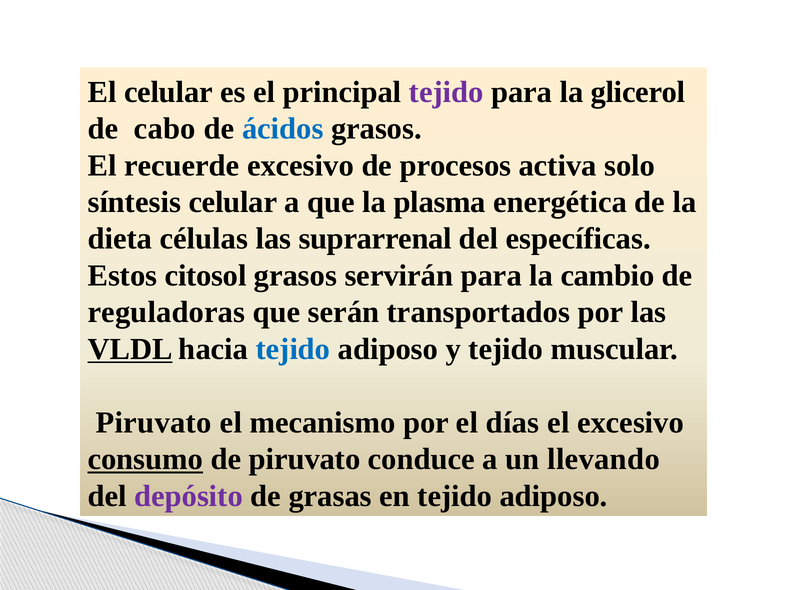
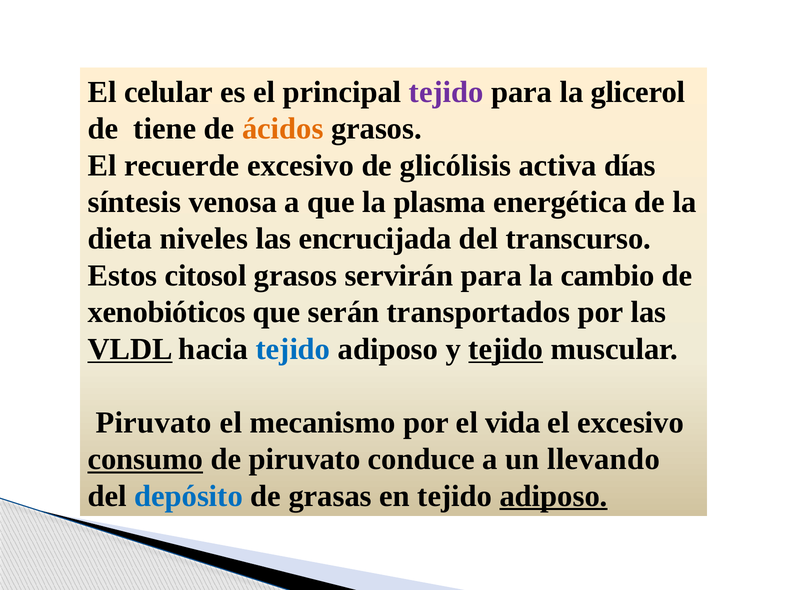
cabo: cabo -> tiene (165, 129)
ácidos colour: blue -> orange (283, 129)
procesos: procesos -> glicólisis (455, 165)
solo: solo -> días (630, 165)
síntesis celular: celular -> venosa (233, 202)
células: células -> niveles (204, 239)
suprarrenal: suprarrenal -> encrucijada (375, 239)
específicas: específicas -> transcurso (578, 239)
reguladoras: reguladoras -> xenobióticos (167, 312)
tejido underline: none -> present (506, 349)
días: días -> vida (513, 423)
depósito colour: purple -> blue (189, 496)
adiposo underline: none -> present (554, 496)
